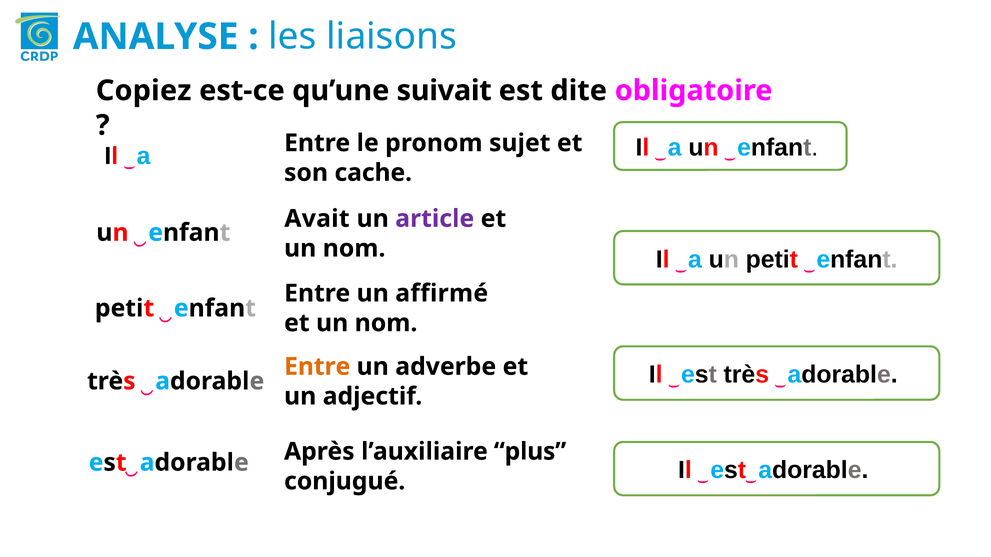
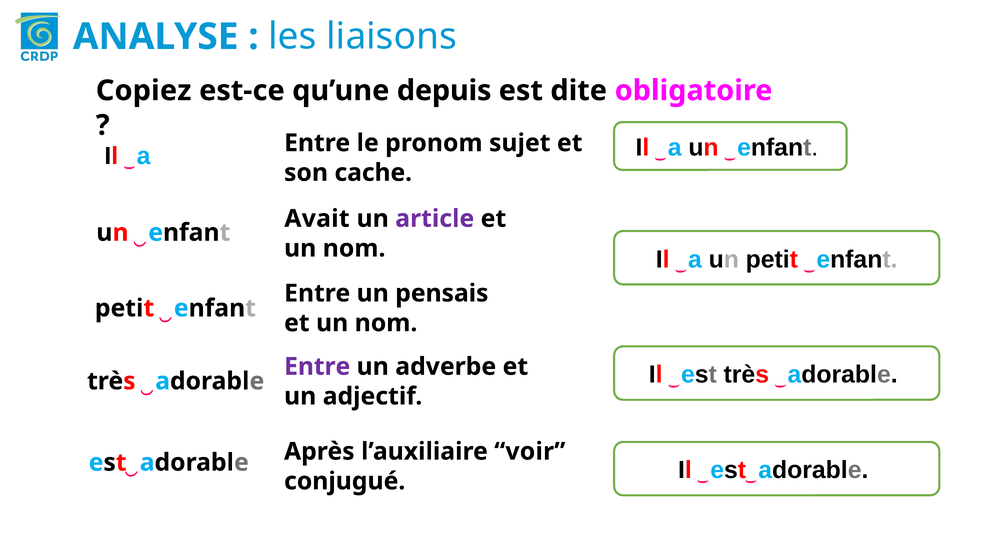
suivait: suivait -> depuis (444, 91)
affirmé: affirmé -> pensais (442, 294)
Entre colour: orange -> purple (317, 367)
plus: plus -> voir (530, 452)
